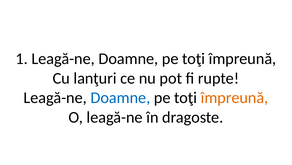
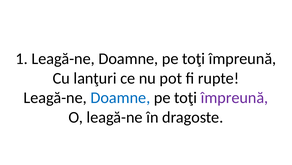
împreună colour: orange -> purple (234, 97)
